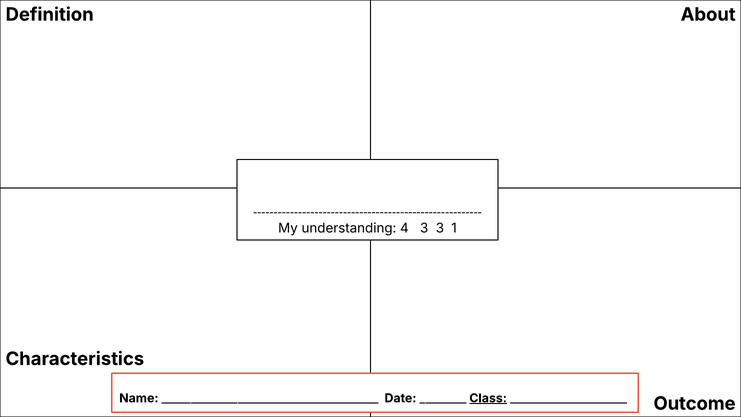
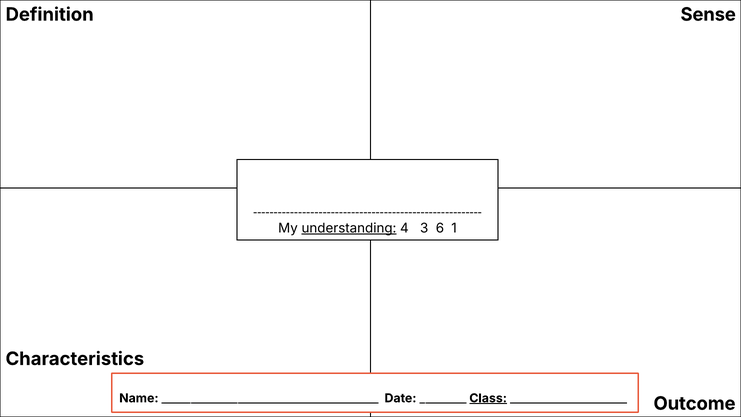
About: About -> Sense (708, 15)
understanding underline: none -> present (349, 228)
3 3: 3 -> 6 (440, 228)
